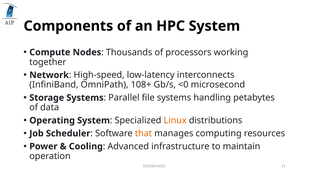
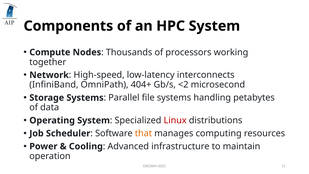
108+: 108+ -> 404+ (141, 85)
<0: <0 -> <2 (183, 85)
Linux colour: orange -> red (175, 120)
